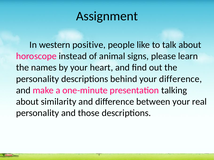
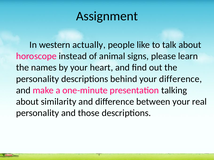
positive: positive -> actually (89, 45)
